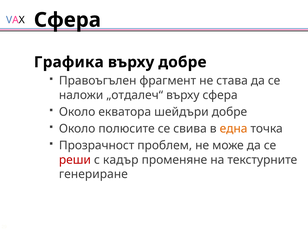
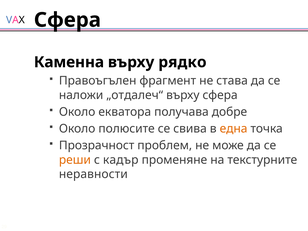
Графика: Графика -> Каменна (69, 62)
върху добре: добре -> рядко (182, 62)
шейдъри: шейдъри -> получава (181, 112)
реши colour: red -> orange (75, 160)
генериране: генериране -> неравности (93, 174)
